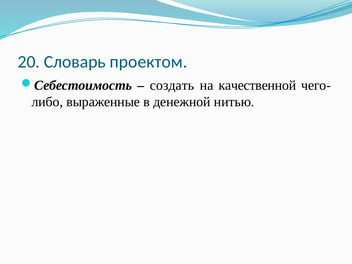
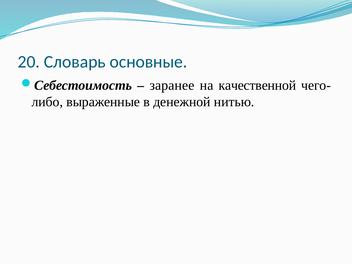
проектом: проектом -> основные (149, 62)
создать: создать -> заранее (172, 85)
